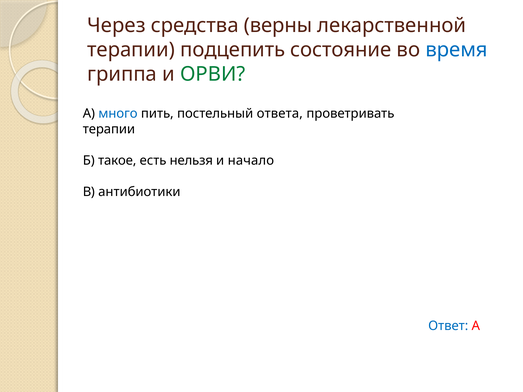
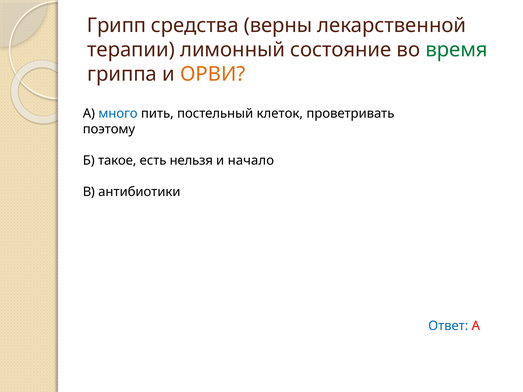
Через: Через -> Грипп (117, 25)
подцепить: подцепить -> лимонный (233, 50)
время colour: blue -> green (457, 50)
ОРВИ colour: green -> orange (213, 74)
ответа: ответа -> клеток (280, 113)
терапии: терапии -> поэтому (109, 129)
